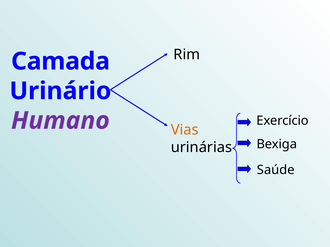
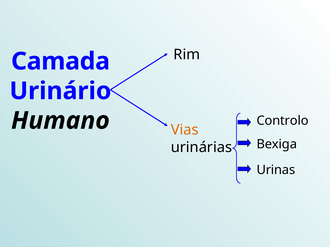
Humano colour: purple -> black (60, 121)
Exercício: Exercício -> Controlo (283, 121)
Saúde: Saúde -> Urinas (276, 170)
